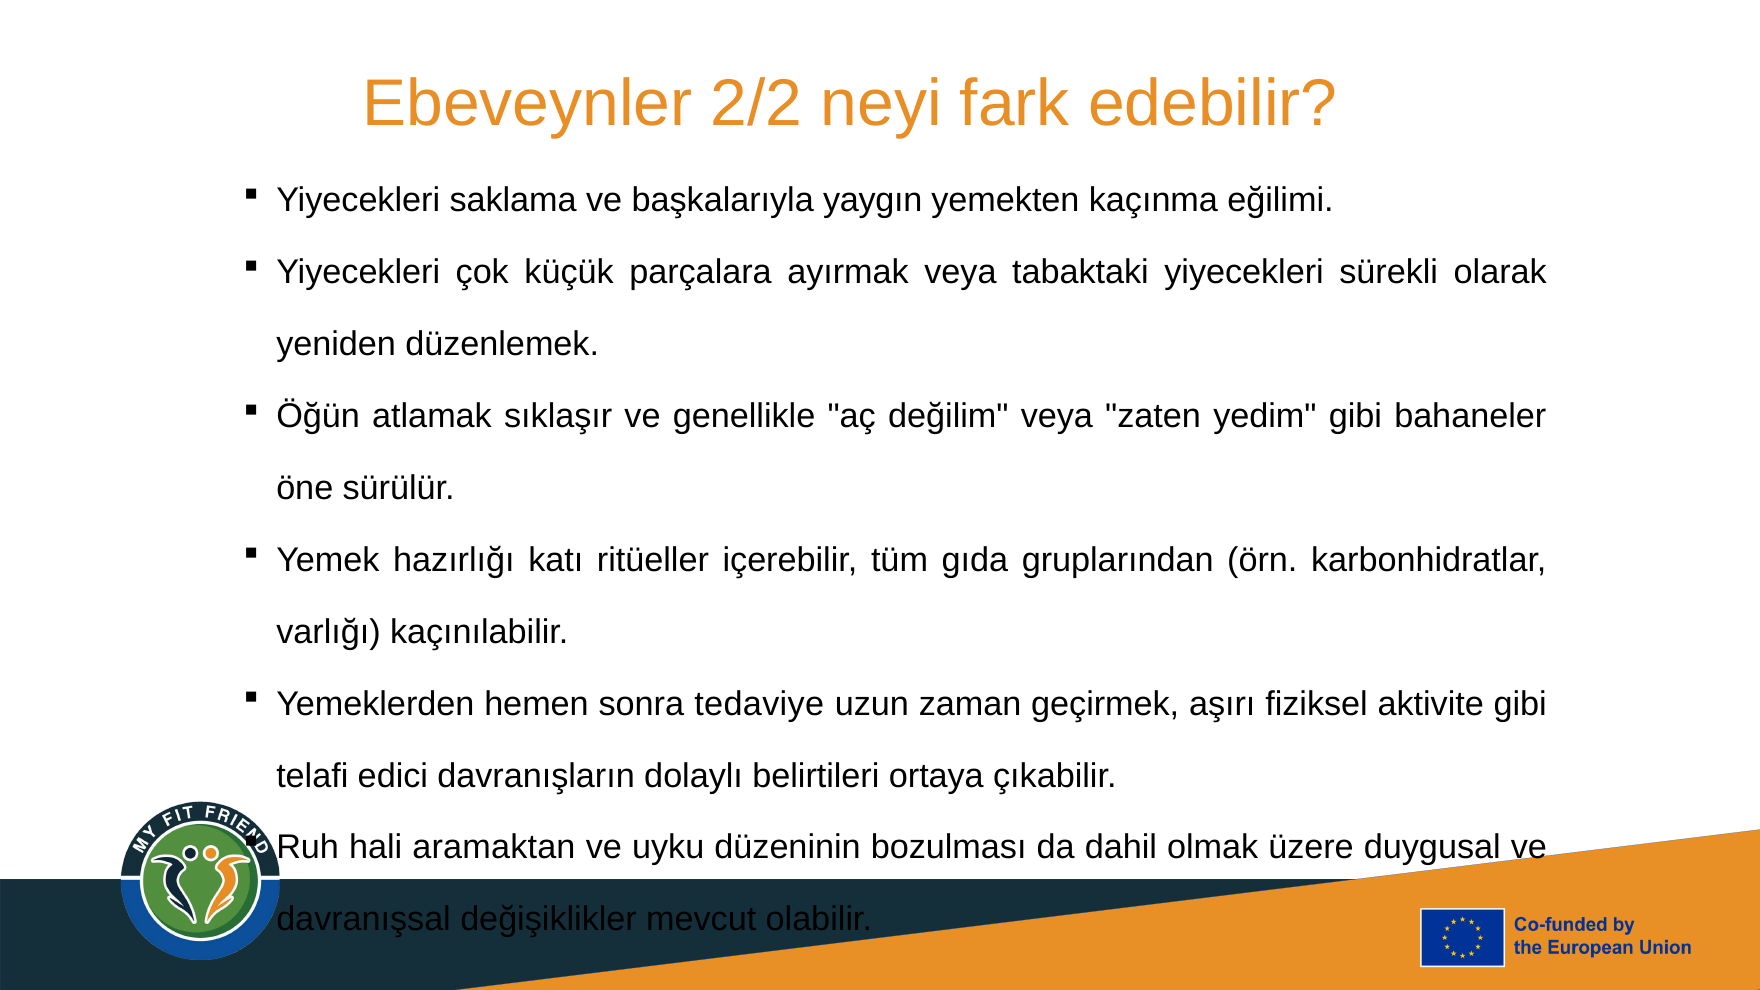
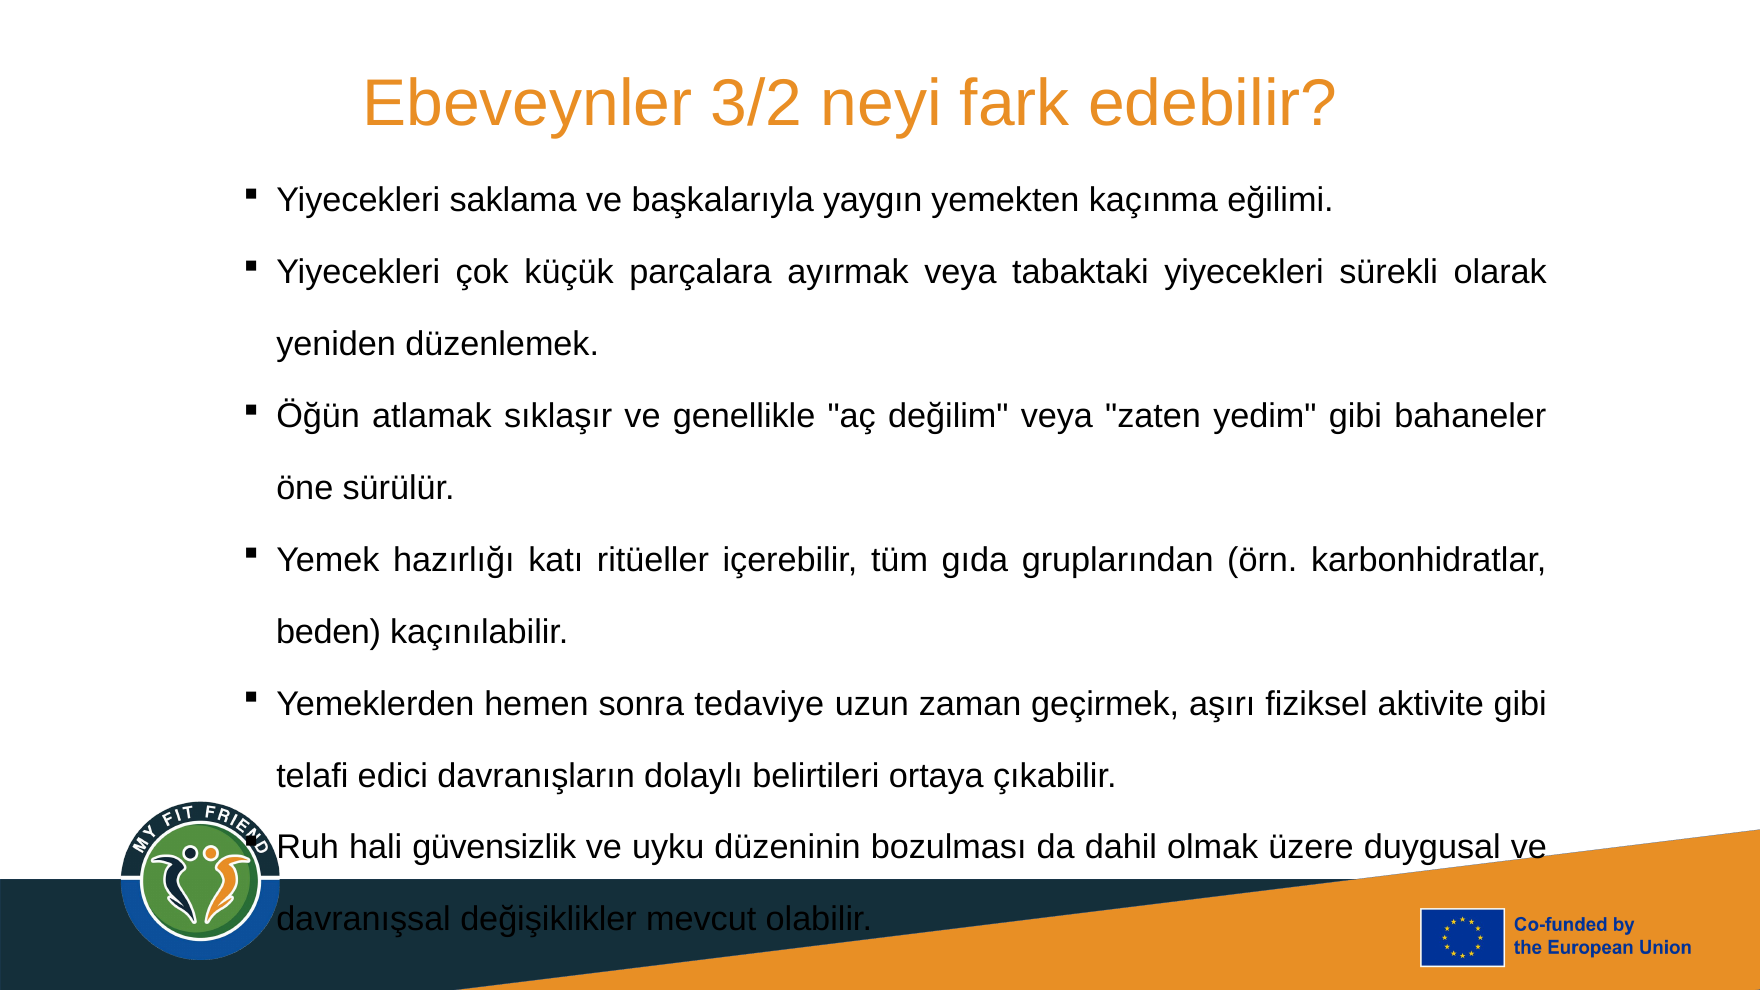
2/2: 2/2 -> 3/2 (757, 103)
varlığı: varlığı -> beden (329, 632)
aramaktan: aramaktan -> güvensizlik (494, 848)
